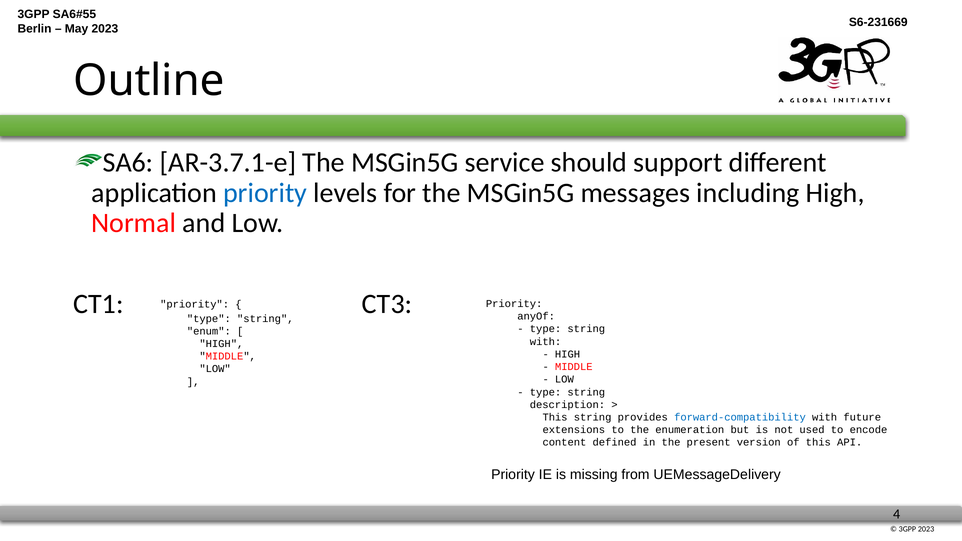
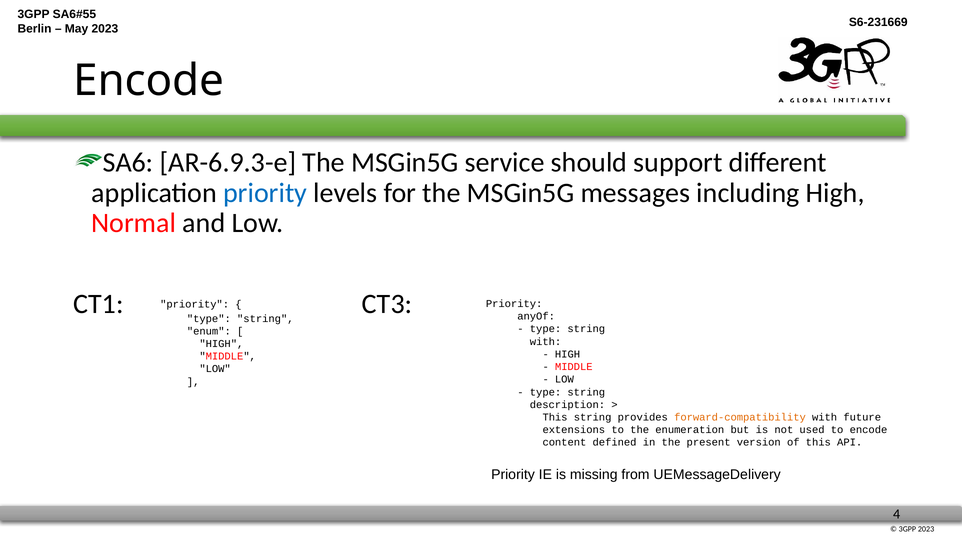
Outline: Outline -> Encode (149, 81)
AR-3.7.1-e: AR-3.7.1-e -> AR-6.9.3-e (228, 163)
forward-compatibility colour: blue -> orange (740, 417)
